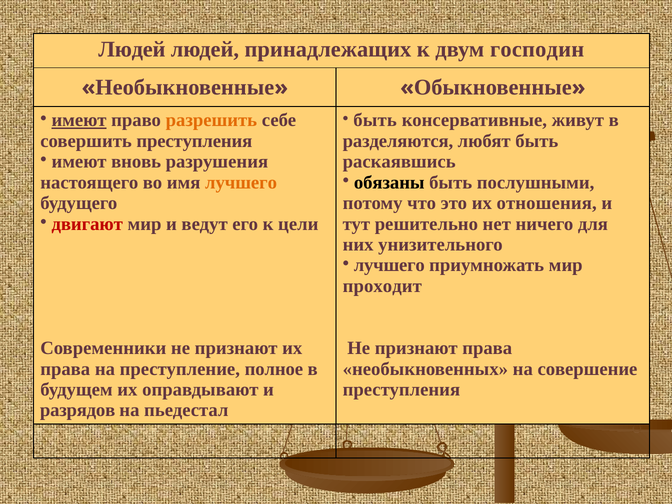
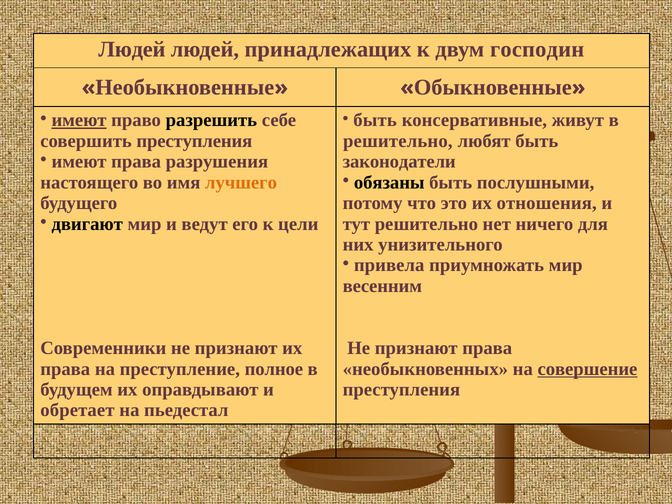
разрешить colour: orange -> black (211, 120)
разделяются: разделяются -> решительно (398, 141)
имеют вновь: вновь -> права (136, 162)
раскаявшись: раскаявшись -> законодатели (399, 162)
двигают colour: red -> black (87, 224)
лучшего: лучшего -> привела (389, 265)
проходит: проходит -> весенним (382, 286)
совершение underline: none -> present (587, 369)
разрядов: разрядов -> обретает (77, 410)
